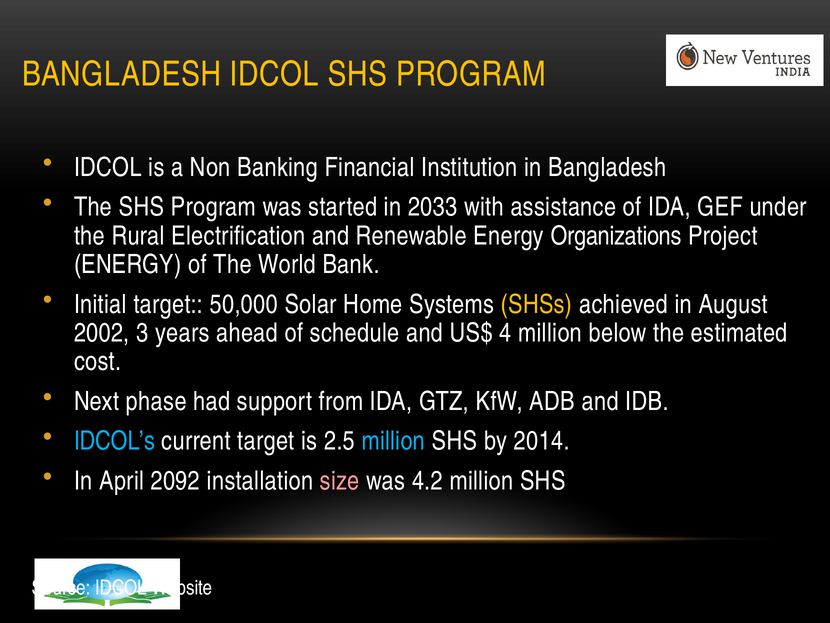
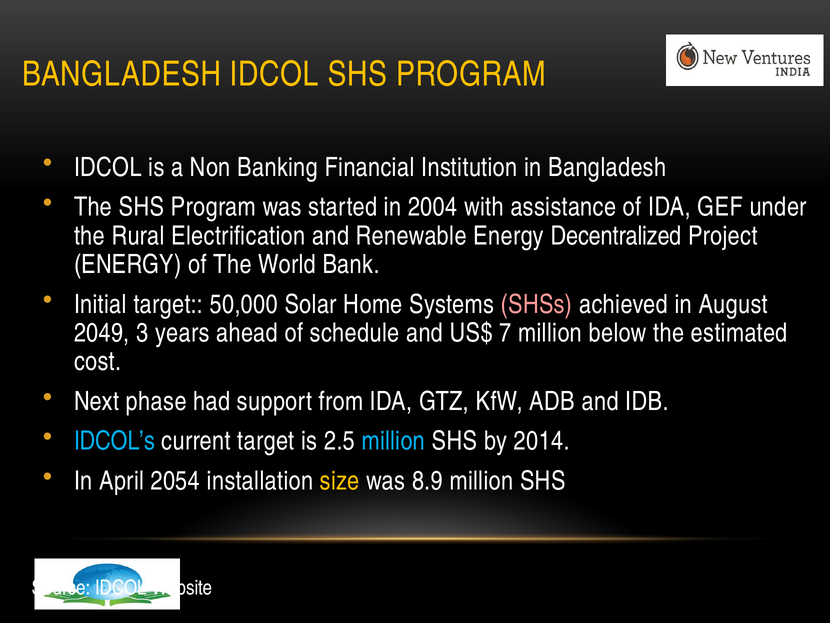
2033: 2033 -> 2004 (433, 207)
Organizations: Organizations -> Decentralized (616, 236)
SHSs colour: yellow -> pink (537, 304)
2002: 2002 -> 2049 (102, 333)
4: 4 -> 7 (506, 333)
2092: 2092 -> 2054 (175, 481)
size colour: pink -> yellow (340, 481)
4.2: 4.2 -> 8.9 (427, 481)
